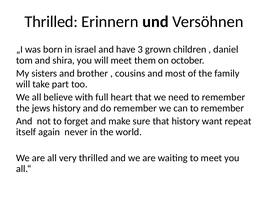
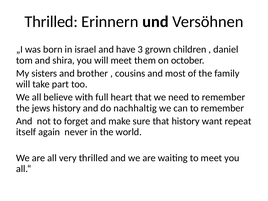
do remember: remember -> nachhaltig (135, 108)
